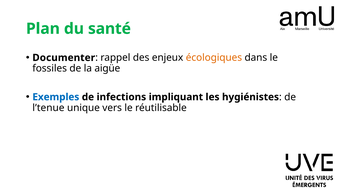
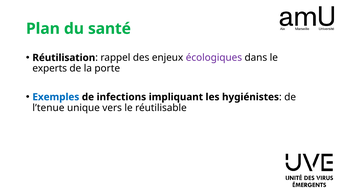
Documenter: Documenter -> Réutilisation (64, 58)
écologiques colour: orange -> purple (214, 58)
fossiles: fossiles -> experts (50, 68)
aigüe: aigüe -> porte (107, 68)
